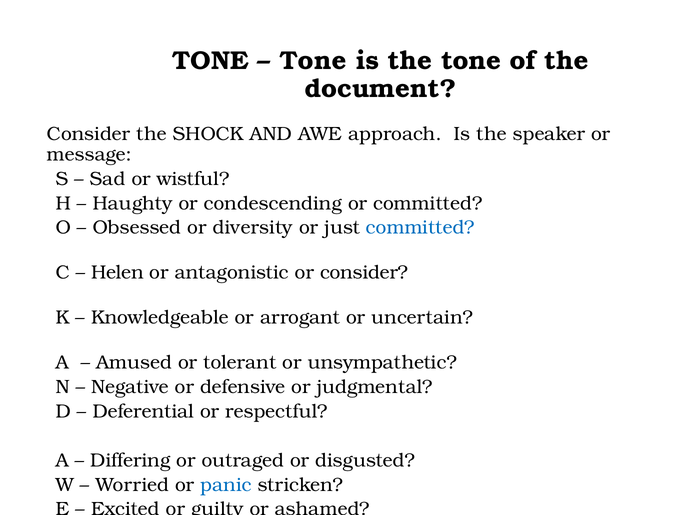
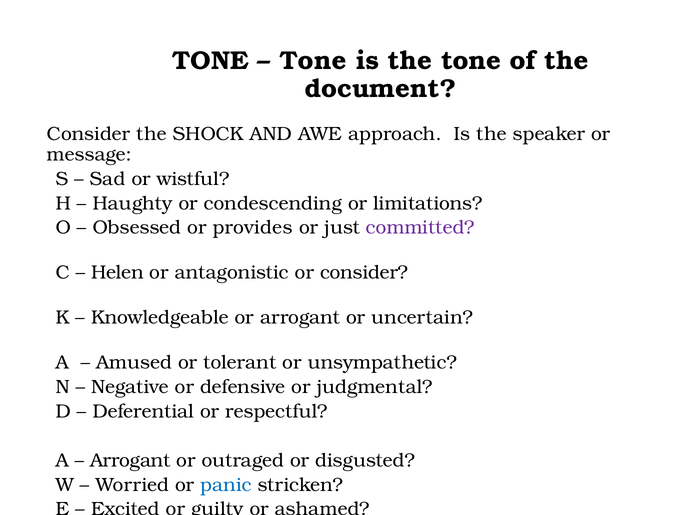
or committed: committed -> limitations (428, 203)
diversity: diversity -> provides (253, 228)
committed colour: blue -> purple (420, 228)
Differing: Differing -> Arrogant (130, 461)
